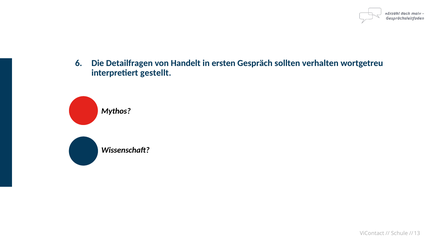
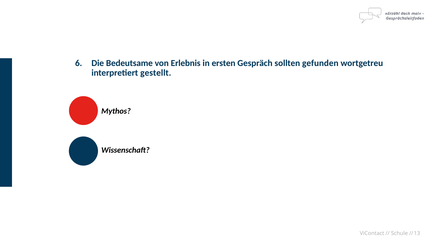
Detailfragen: Detailfragen -> Bedeutsame (129, 63)
Handelt: Handelt -> Erlebnis (186, 63)
verhalten: verhalten -> gefunden (320, 63)
